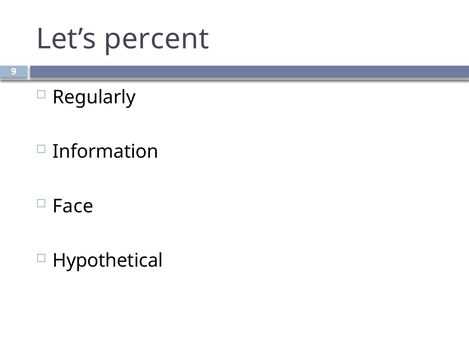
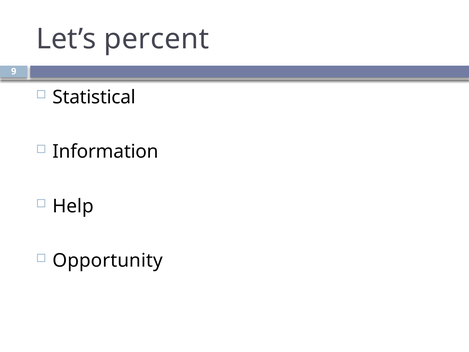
Regularly: Regularly -> Statistical (94, 97)
Face: Face -> Help (73, 206)
Hypothetical: Hypothetical -> Opportunity (108, 260)
